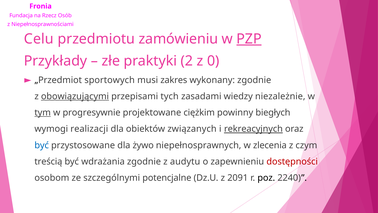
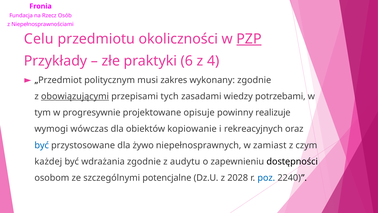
zamówieniu: zamówieniu -> okoliczności (178, 39)
2: 2 -> 6 (187, 61)
0: 0 -> 4 (213, 61)
sportowych: sportowych -> politycznym (110, 80)
niezależnie: niezależnie -> potrzebami (280, 96)
tym underline: present -> none (43, 112)
ciężkim: ciężkim -> opisuje (199, 112)
biegłych: biegłych -> realizuje (273, 112)
realizacji: realizacji -> wówczas (89, 129)
związanych: związanych -> kopiowanie (192, 129)
rekreacyjnych underline: present -> none (253, 129)
zlecenia: zlecenia -> zamiast (270, 145)
treścią: treścią -> każdej (48, 161)
dostępności colour: red -> black (292, 161)
2091: 2091 -> 2028 (238, 178)
poz colour: black -> blue (266, 178)
